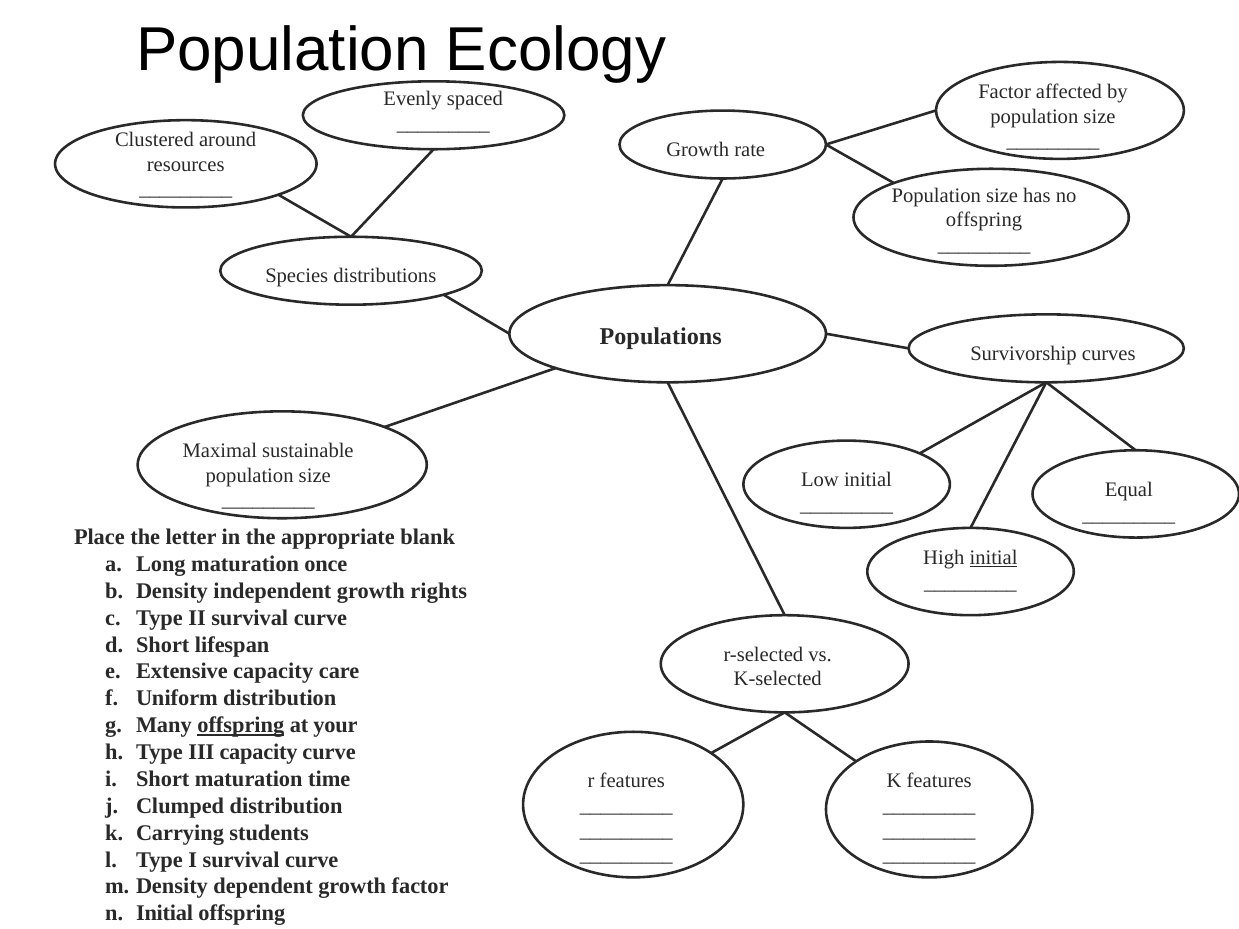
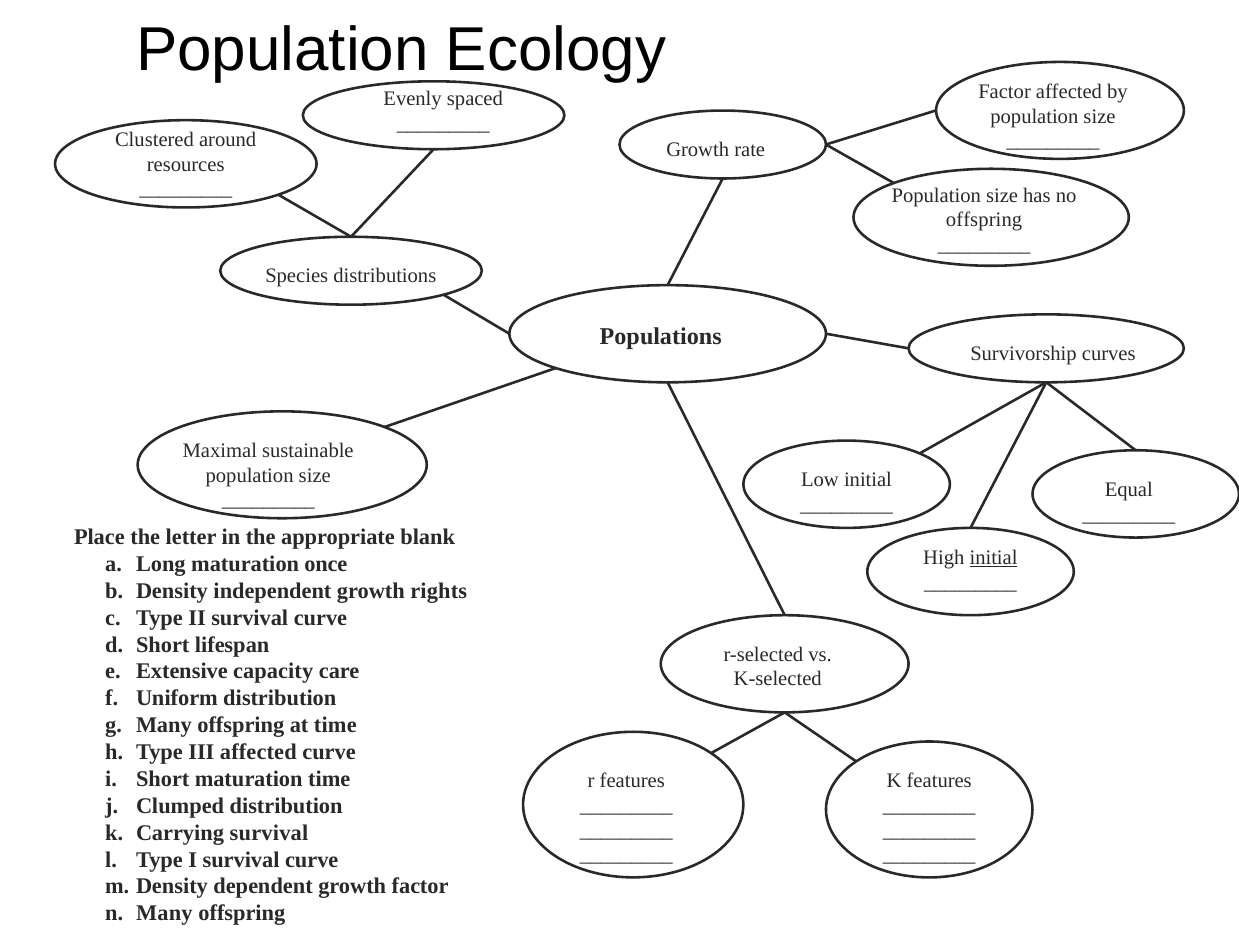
offspring underline: present -> none (241, 725)
at your: your -> time (335, 725)
III capacity: capacity -> affected (258, 752)
Carrying students: students -> survival (269, 833)
Initial: Initial -> Many (164, 914)
